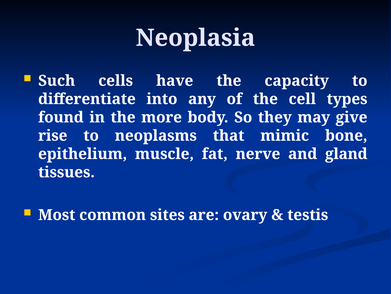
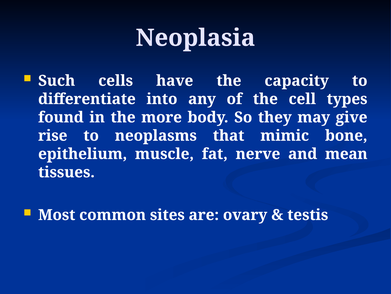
gland: gland -> mean (346, 154)
